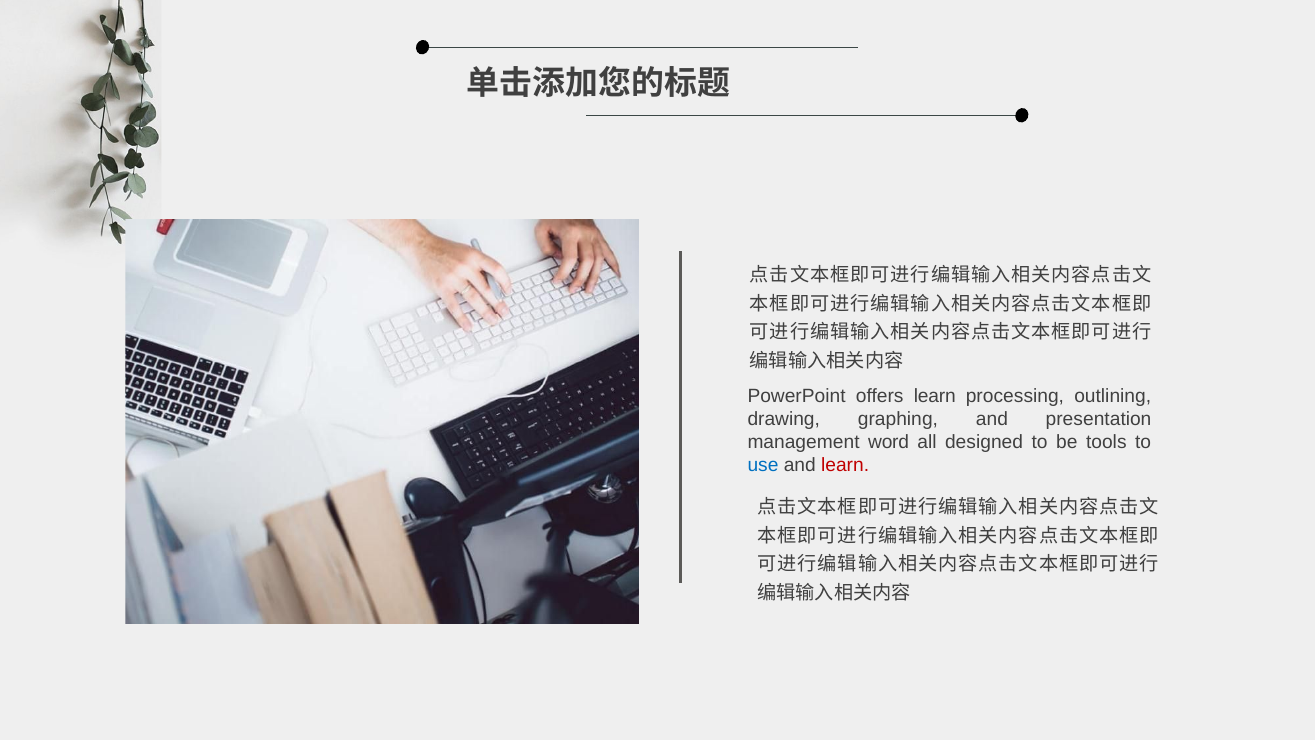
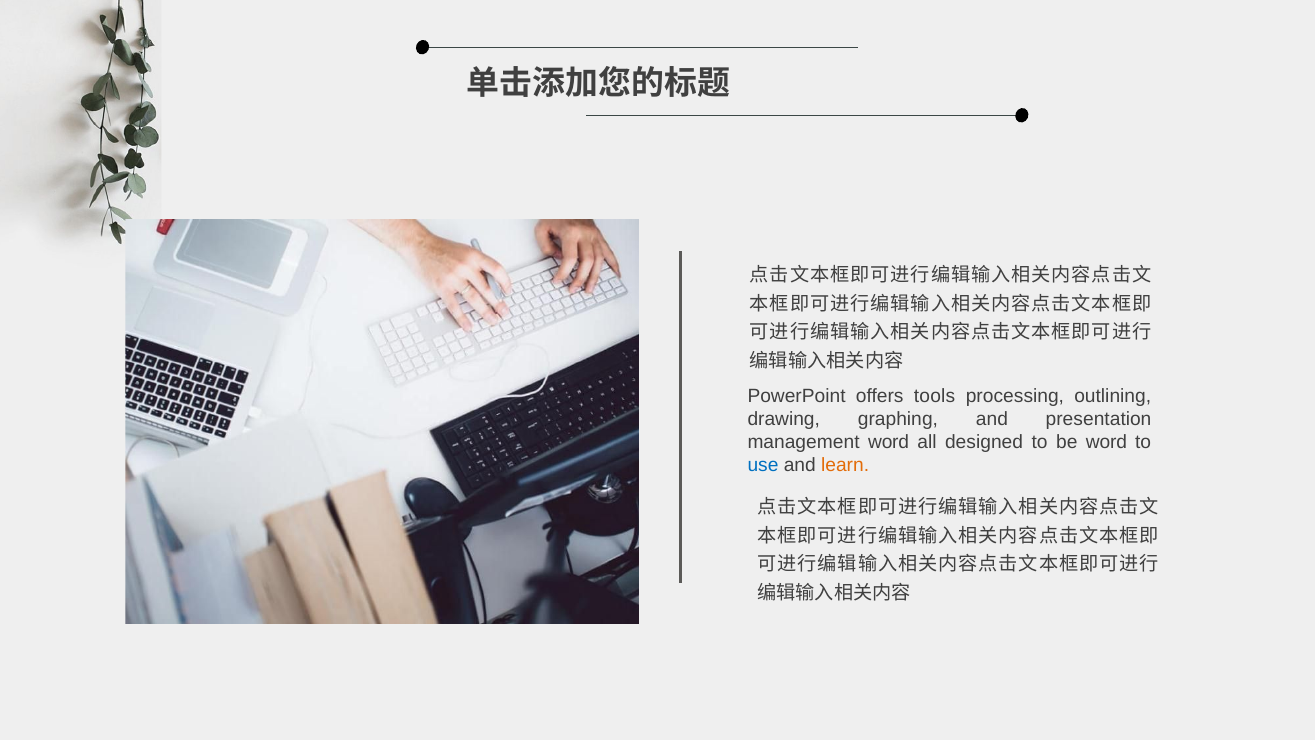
offers learn: learn -> tools (935, 396)
be tools: tools -> word (1106, 442)
learn colour: red -> orange (845, 465)
